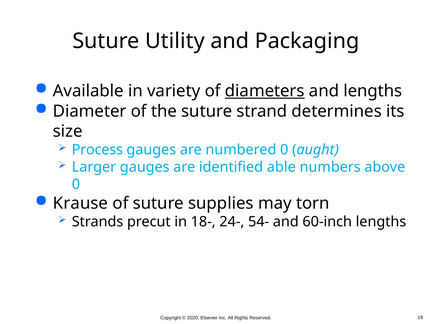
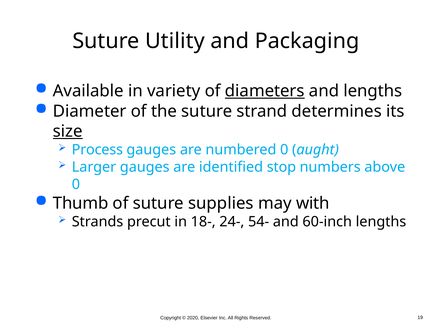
size underline: none -> present (68, 131)
able: able -> stop (281, 167)
Krause: Krause -> Thumb (81, 203)
torn: torn -> with (313, 203)
